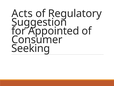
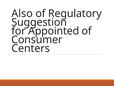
Acts: Acts -> Also (22, 13)
Seeking: Seeking -> Centers (31, 48)
